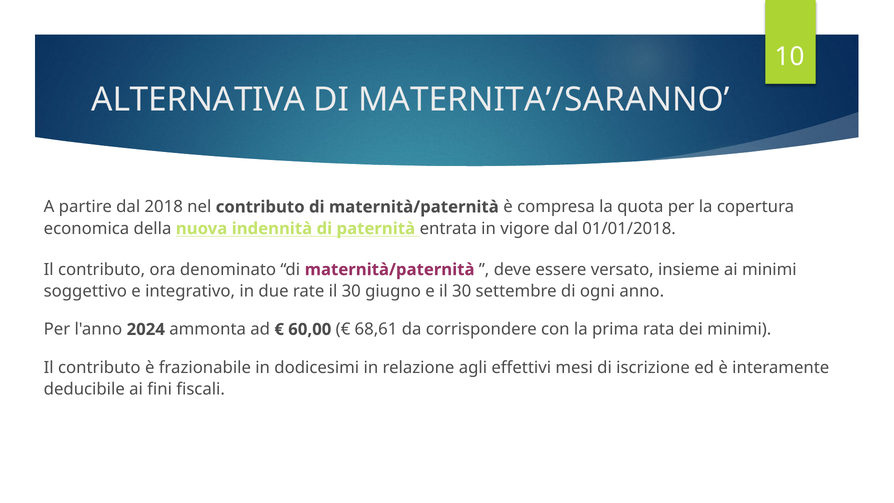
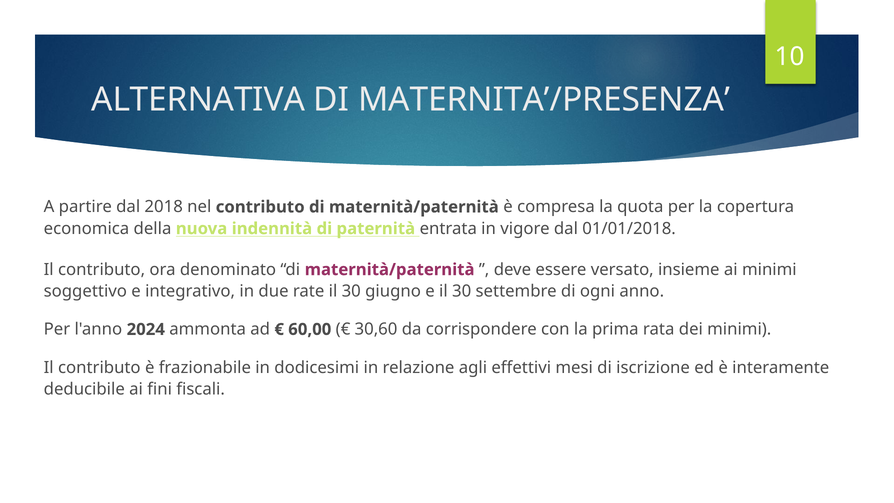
MATERNITA’/SARANNO: MATERNITA’/SARANNO -> MATERNITA’/PRESENZA (544, 100)
68,61: 68,61 -> 30,60 (376, 329)
